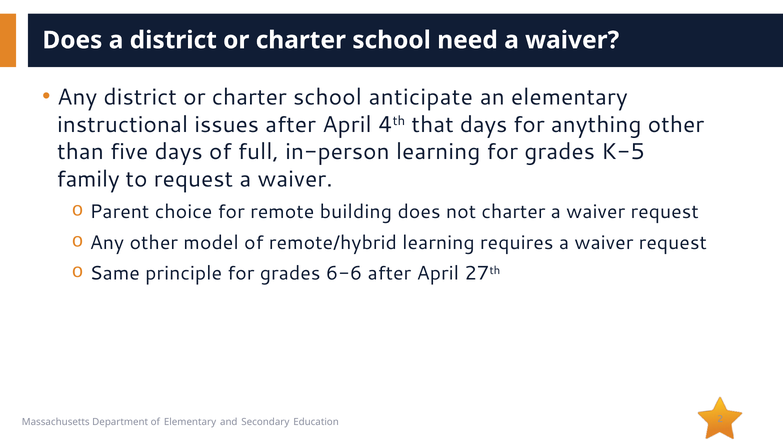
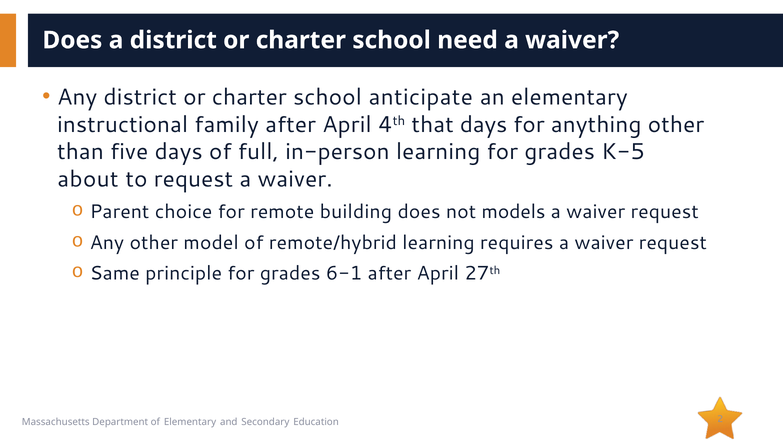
issues: issues -> family (227, 125)
family: family -> about (88, 180)
not charter: charter -> models (514, 212)
6-6: 6-6 -> 6-1 (344, 274)
